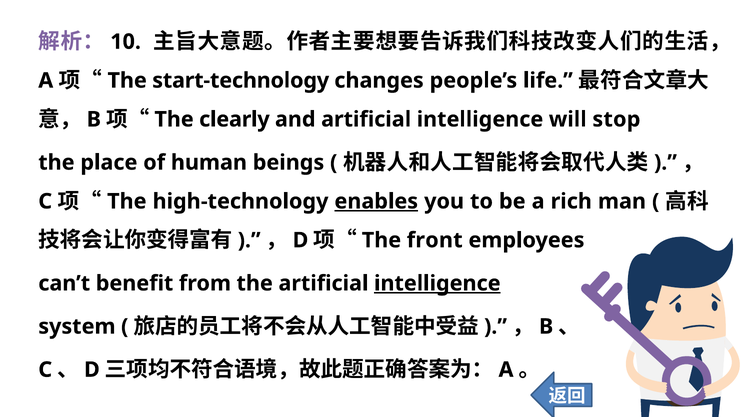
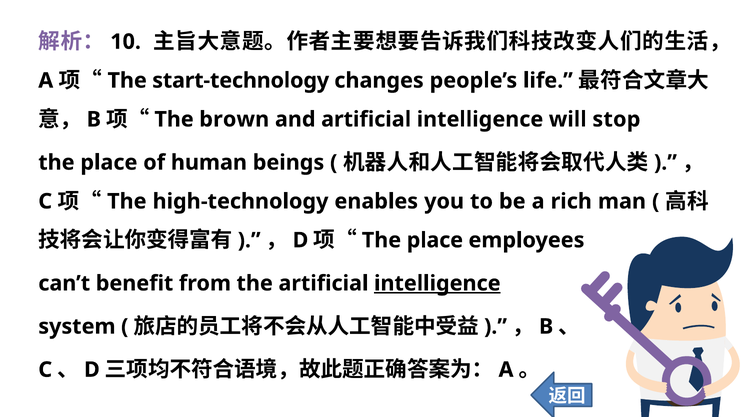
clearly: clearly -> brown (234, 119)
enables underline: present -> none (376, 201)
front: front -> place (435, 240)
